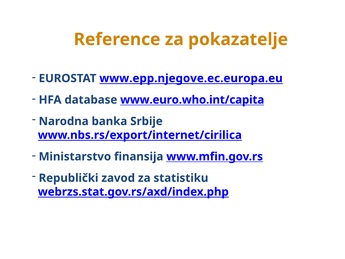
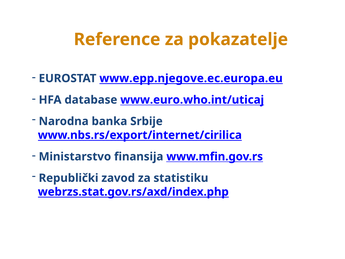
www.euro.who.int/capita: www.euro.who.int/capita -> www.euro.who.int/uticaj (192, 100)
